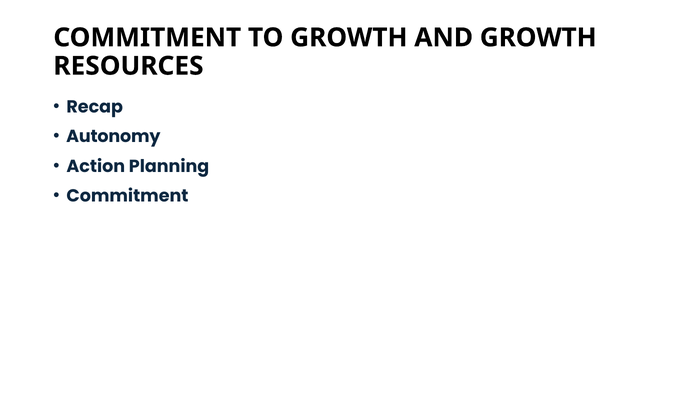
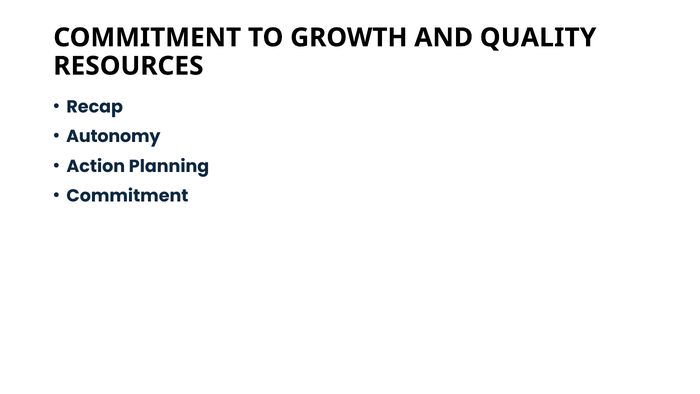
AND GROWTH: GROWTH -> QUALITY (538, 38)
